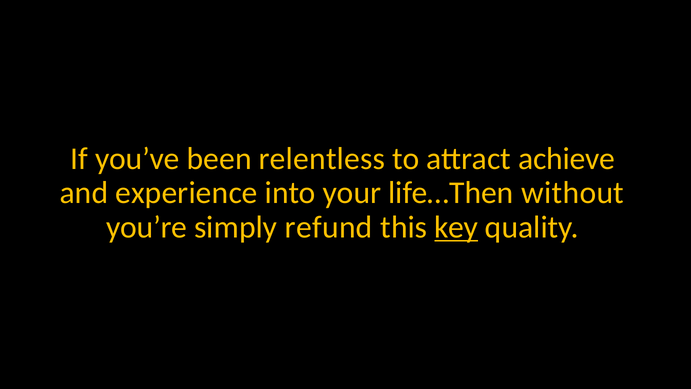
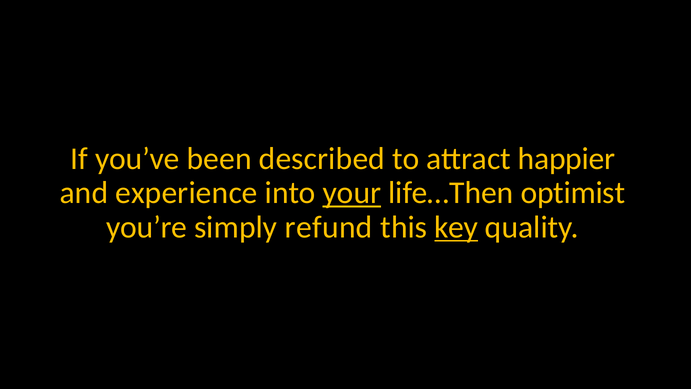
relentless: relentless -> described (322, 159)
achieve: achieve -> happier (567, 159)
your underline: none -> present (352, 193)
without: without -> optimist (573, 193)
